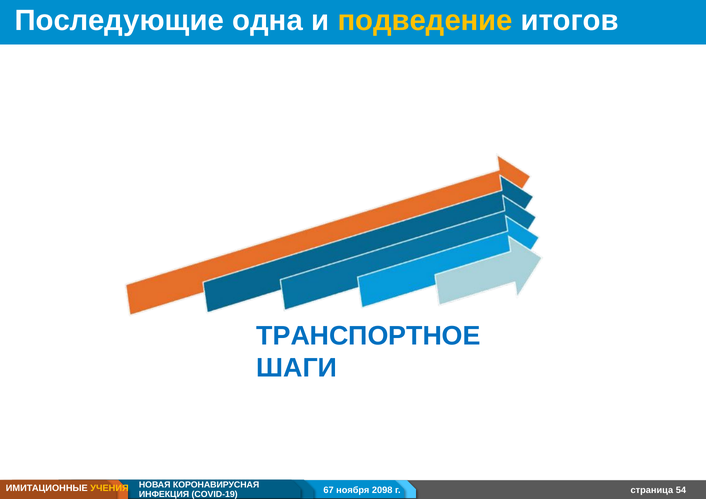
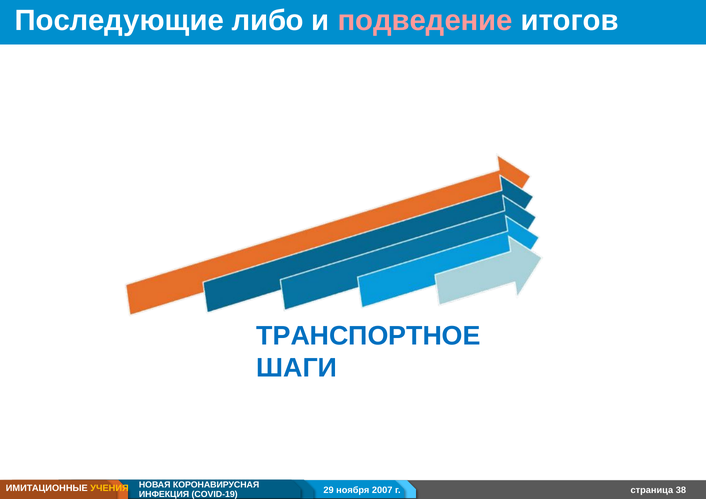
одна: одна -> либо (268, 20)
подведение colour: yellow -> pink (425, 20)
54: 54 -> 38 (681, 491)
67: 67 -> 29 (329, 491)
2098: 2098 -> 2007 (382, 491)
